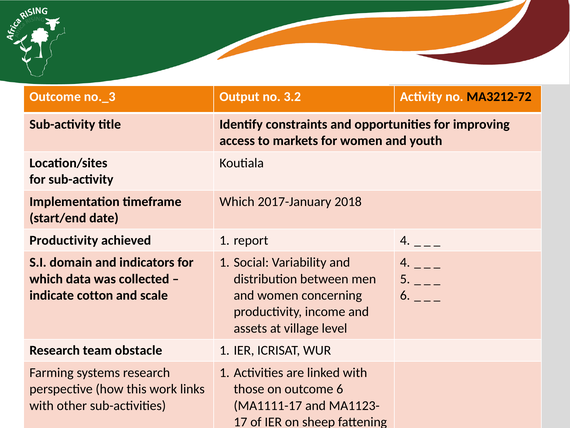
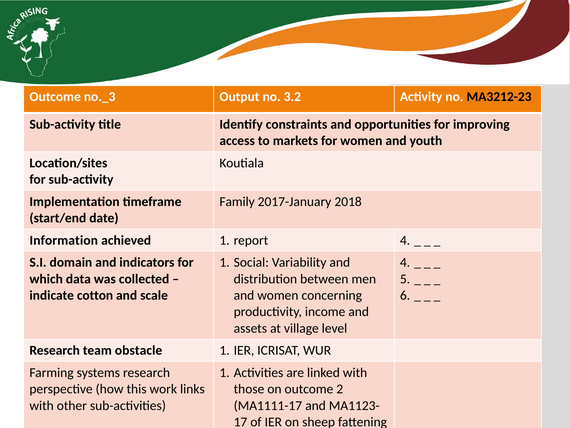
MA3212-72: MA3212-72 -> MA3212-23 (499, 97)
Which: Which -> Family (237, 201)
Productivity: Productivity -> Information (64, 240)
outcome 6: 6 -> 2 (340, 389)
